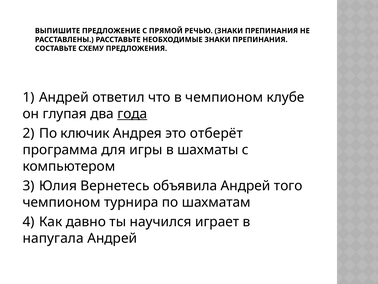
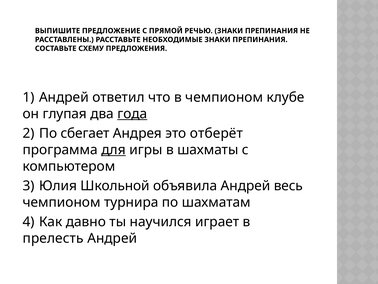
ключик: ключик -> сбегает (85, 133)
для underline: none -> present (113, 150)
Вернетесь: Вернетесь -> Школьной (115, 186)
того: того -> весь (288, 186)
напугала: напугала -> прелесть (53, 238)
